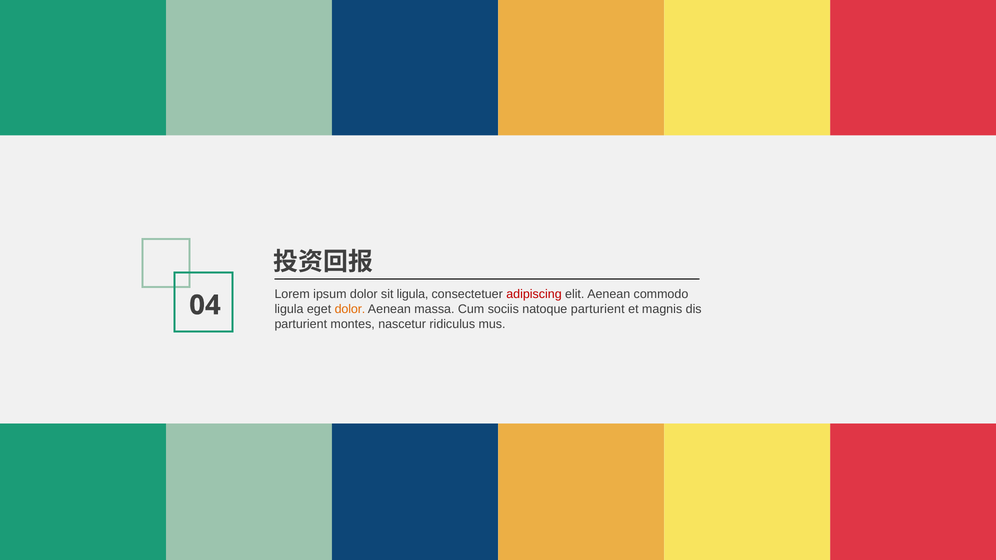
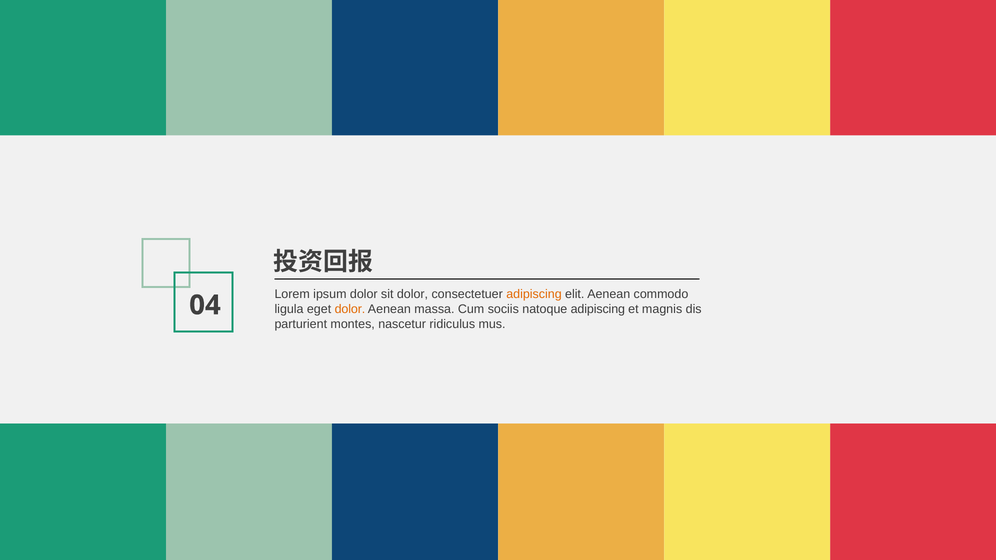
sit ligula: ligula -> dolor (412, 294)
adipiscing colour: red -> orange (534, 294)
natoque parturient: parturient -> adipiscing (598, 309)
